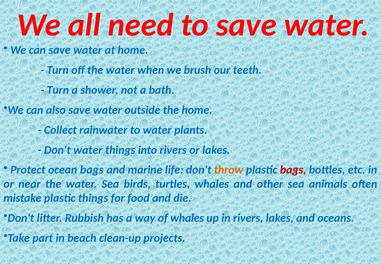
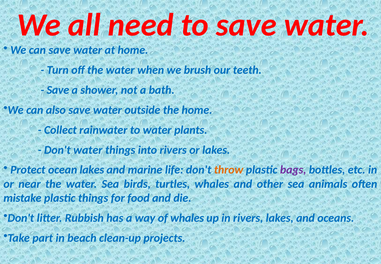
Turn: Turn -> Save (58, 90)
ocean bags: bags -> lakes (92, 170)
bags colour: red -> purple (293, 170)
